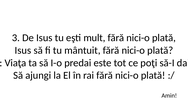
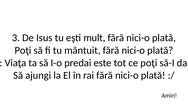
Isus: Isus -> Poţi (23, 50)
